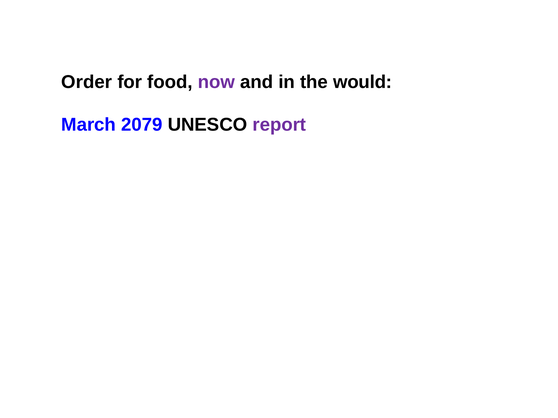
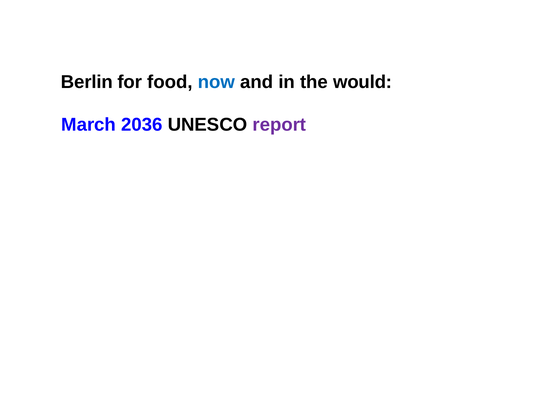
Order: Order -> Berlin (87, 82)
now colour: purple -> blue (216, 82)
2079: 2079 -> 2036 (142, 125)
